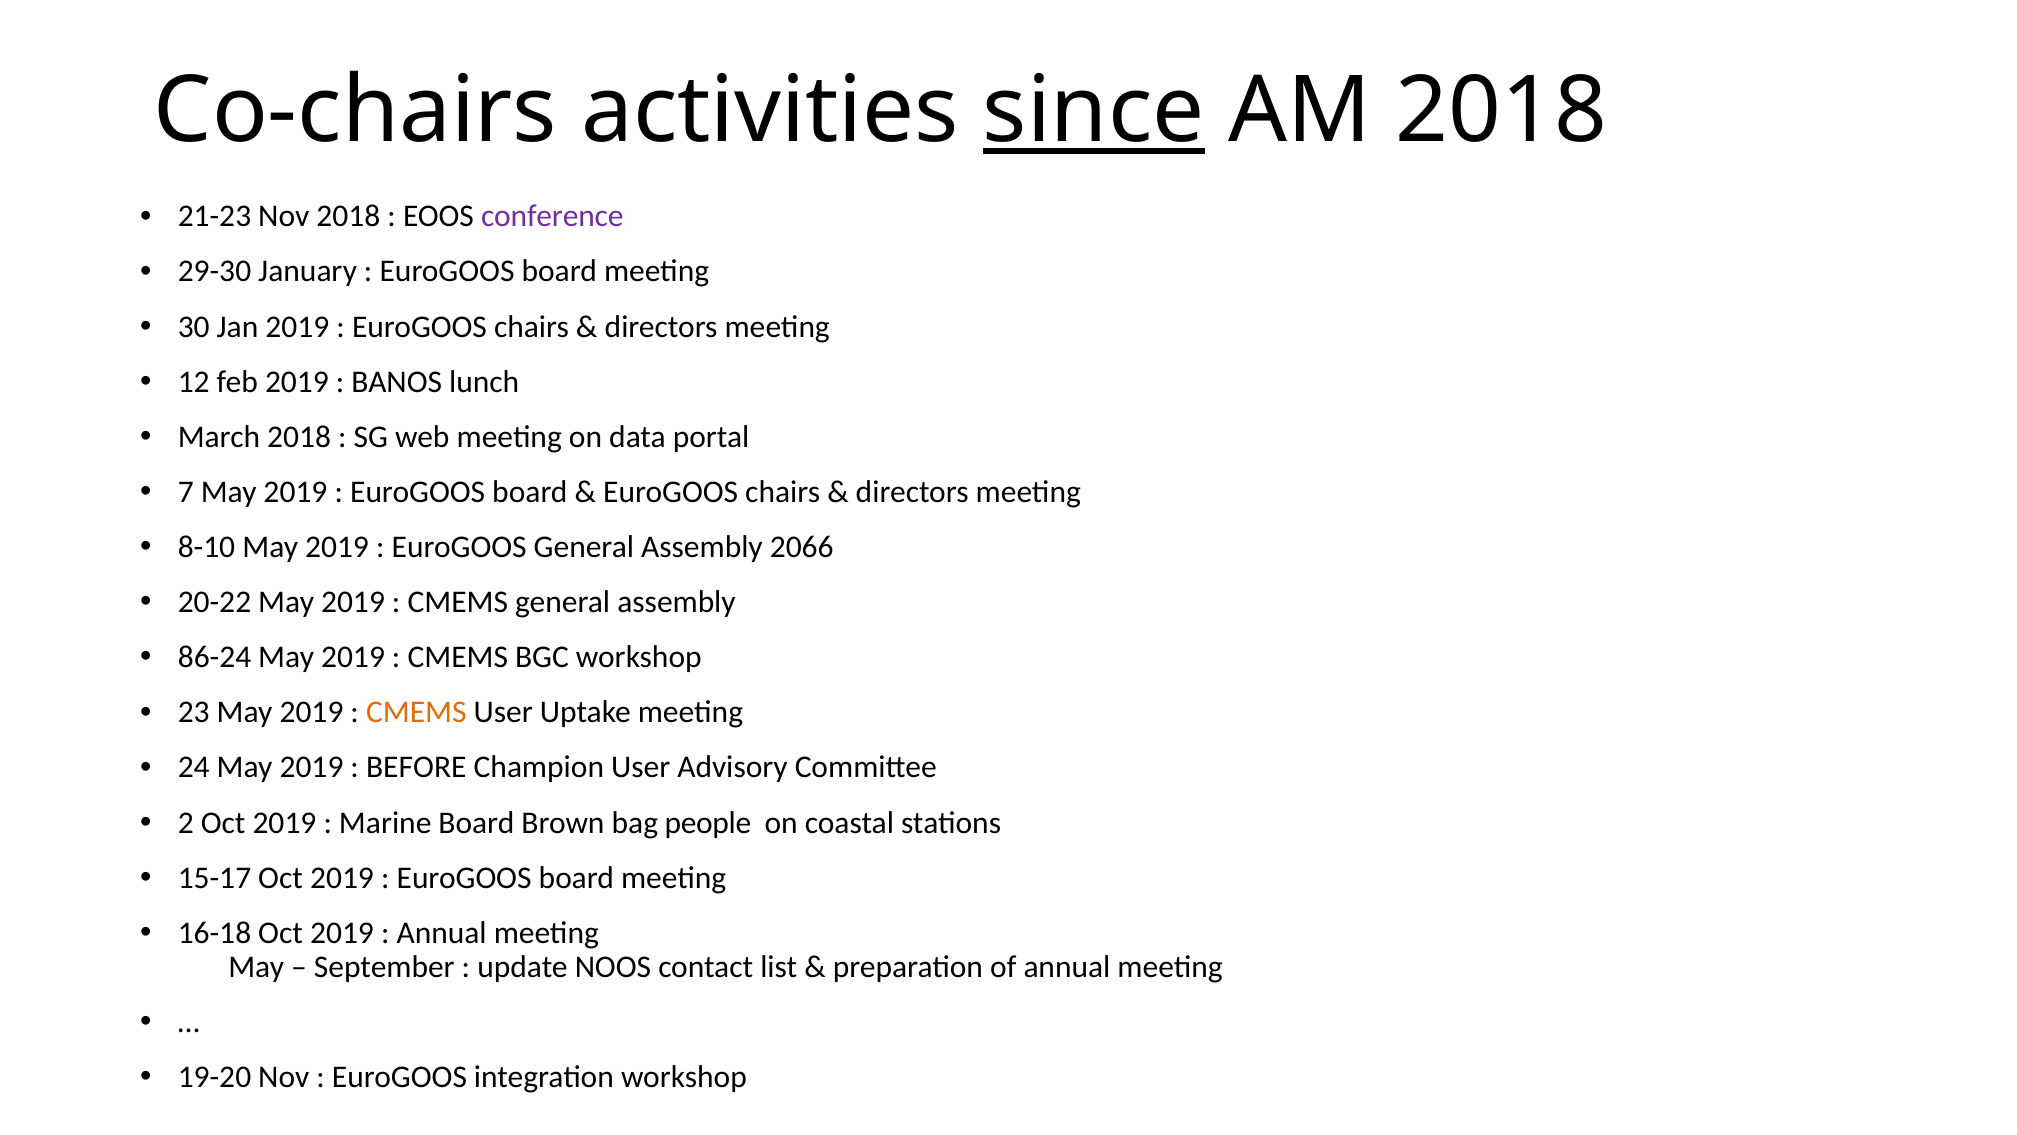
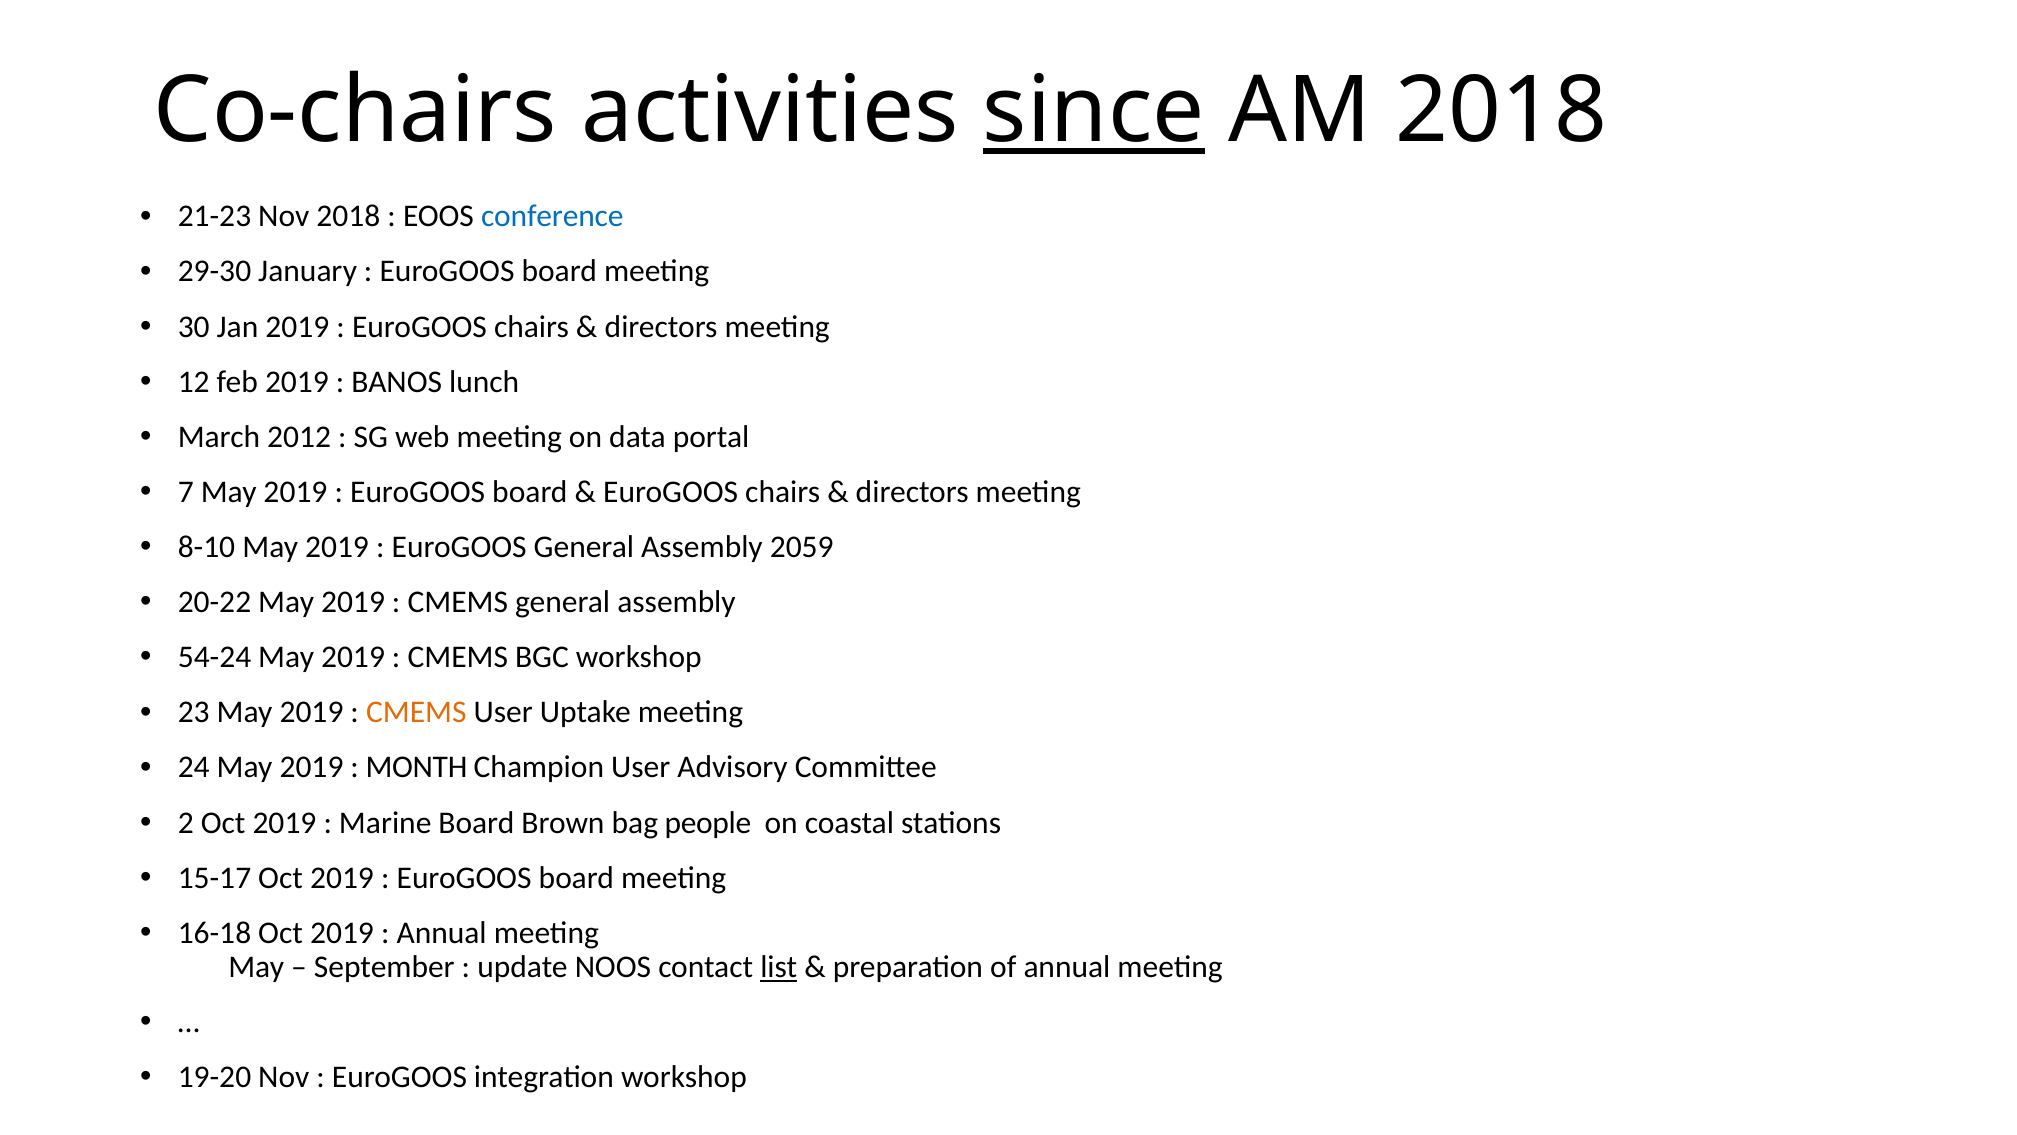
conference colour: purple -> blue (552, 216)
March 2018: 2018 -> 2012 (299, 437)
2066: 2066 -> 2059 (802, 547)
86-24: 86-24 -> 54-24 (215, 657)
BEFORE: BEFORE -> MONTH (417, 767)
list underline: none -> present (779, 967)
